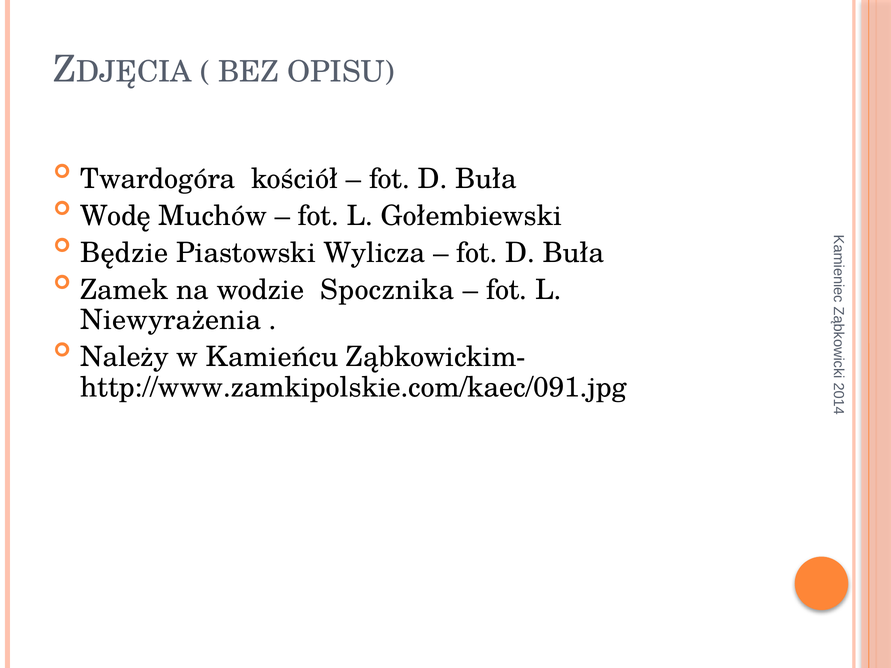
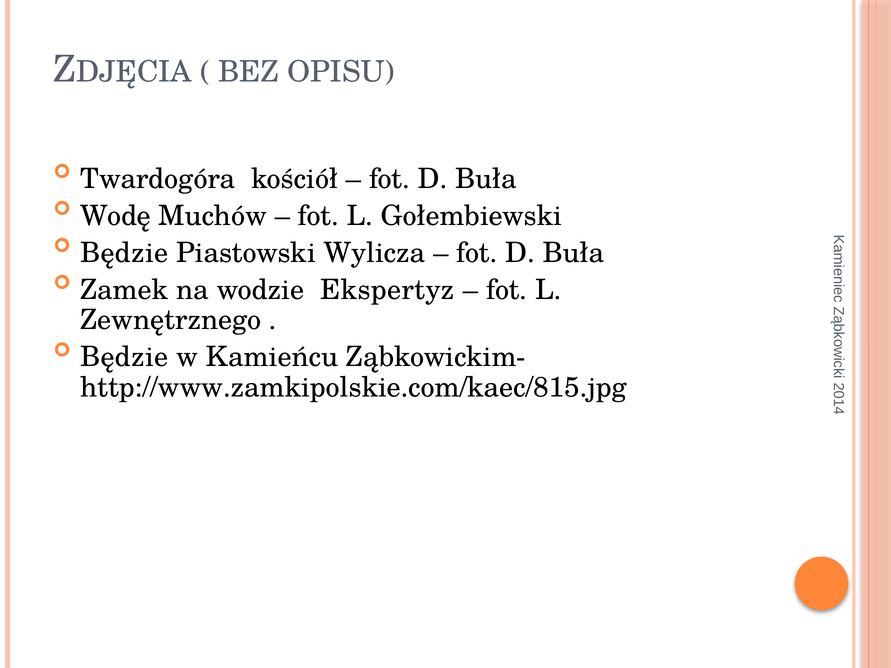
Spocznika: Spocznika -> Ekspertyz (387, 290)
Niewyrażenia: Niewyrażenia -> Zewnętrznego (171, 320)
Należy: Należy -> Będzie (124, 357)
http://www.zamkipolskie.com/kaec/091.jpg: http://www.zamkipolskie.com/kaec/091.jpg -> http://www.zamkipolskie.com/kaec/815.jpg (354, 388)
